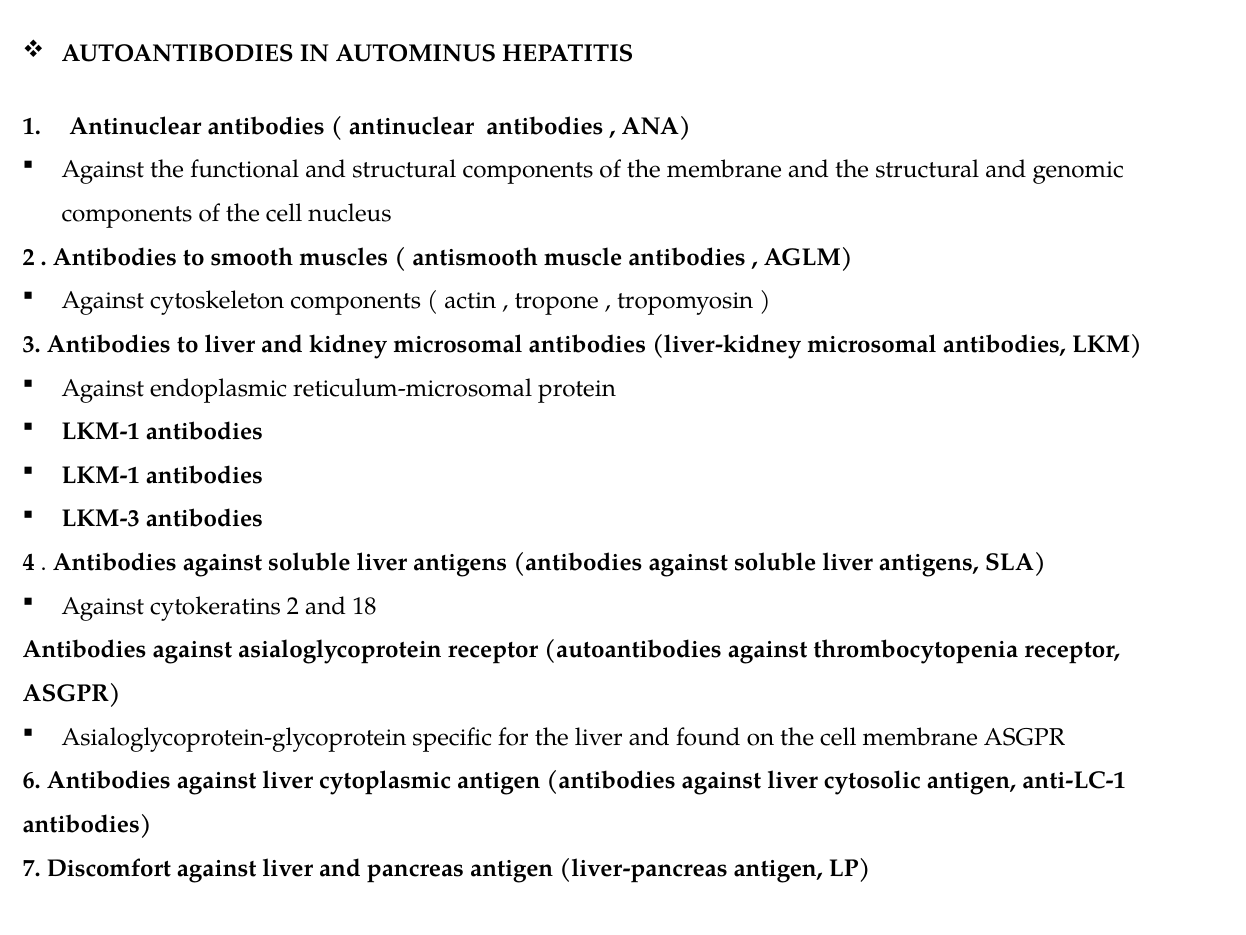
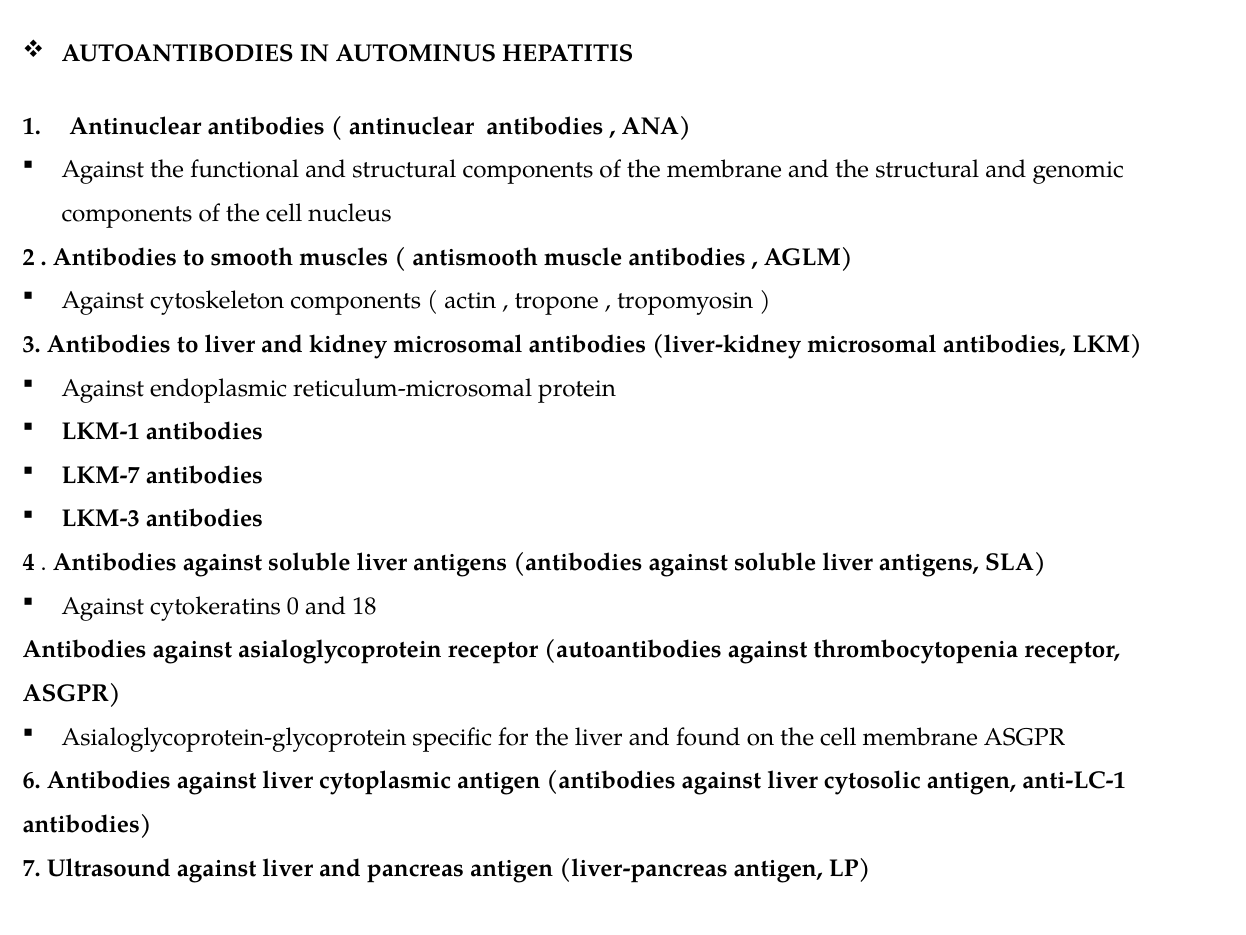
LKM-1: LKM-1 -> LKM-7 (101, 475)
cytokeratins 2: 2 -> 0 (293, 606)
Discomfort: Discomfort -> Ultrasound (109, 868)
